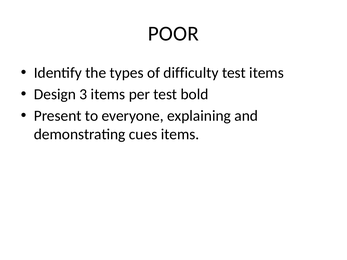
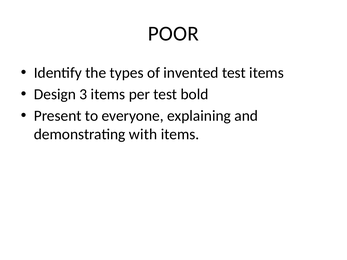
difficulty: difficulty -> invented (191, 73)
cues: cues -> with (143, 135)
